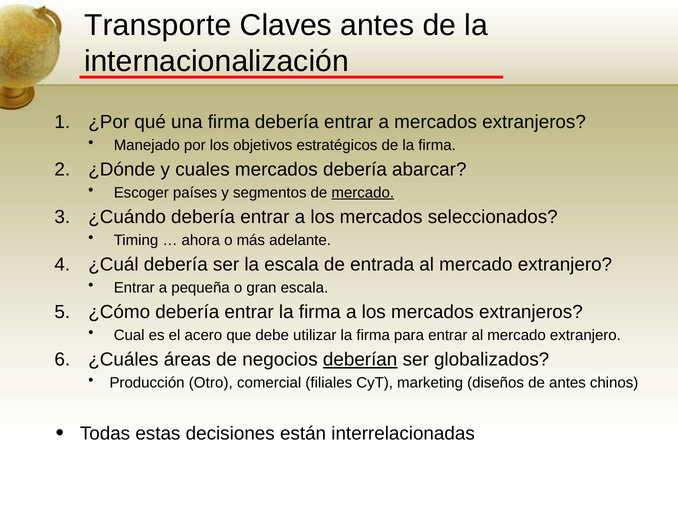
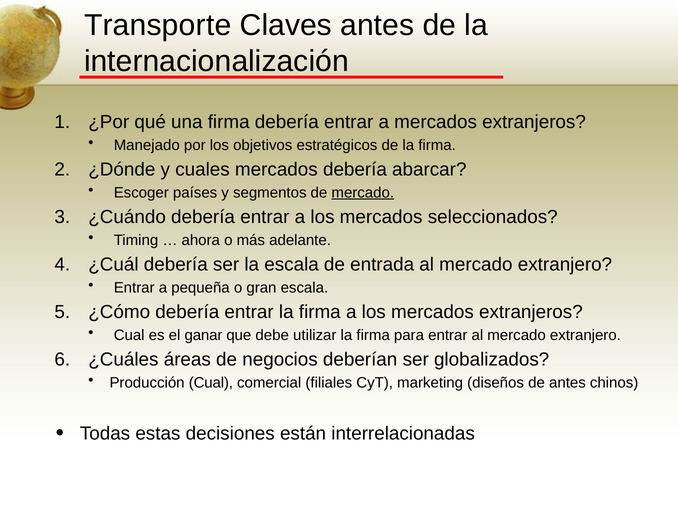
acero: acero -> ganar (204, 335)
deberían underline: present -> none (360, 359)
Producción Otro: Otro -> Cual (211, 382)
